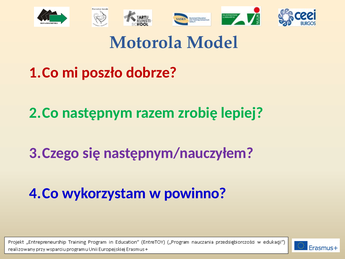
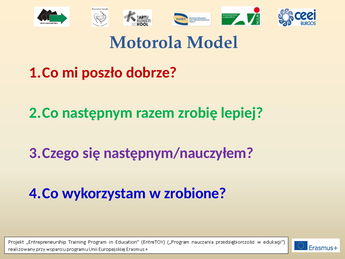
powinno: powinno -> zrobione (195, 193)
